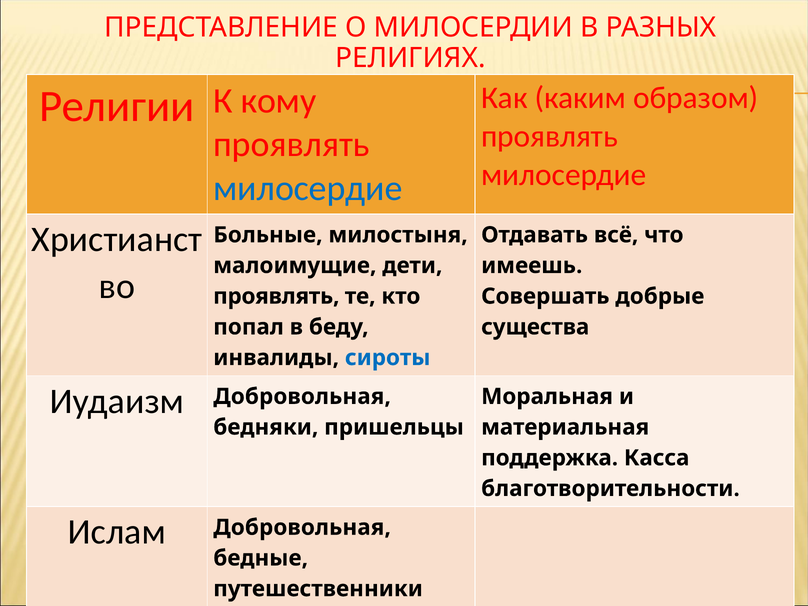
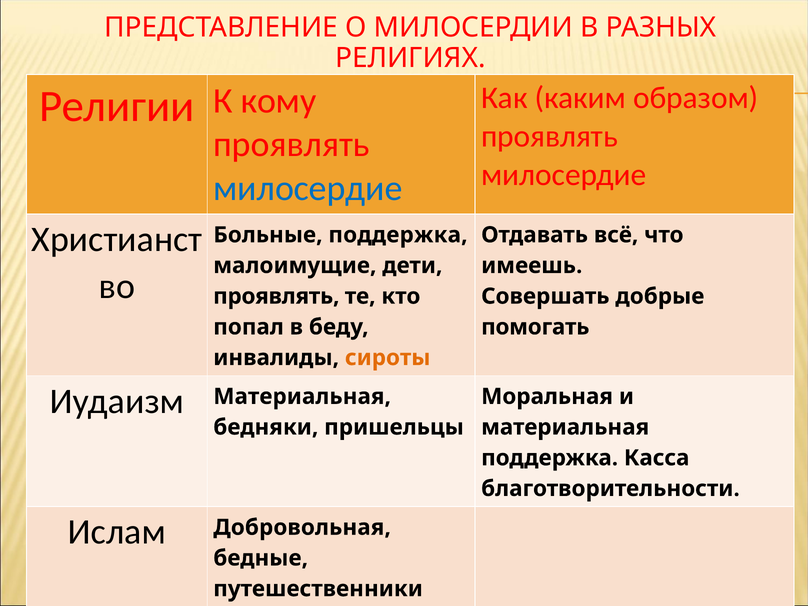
Больные милостыня: милостыня -> поддержка (398, 235)
существа: существа -> помогать (535, 327)
сироты colour: blue -> orange (388, 358)
Иудаизм Добровольная: Добровольная -> Материальная (302, 396)
